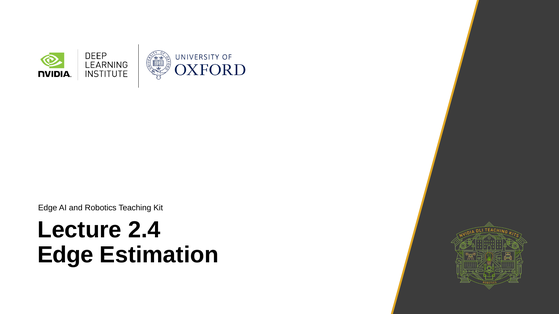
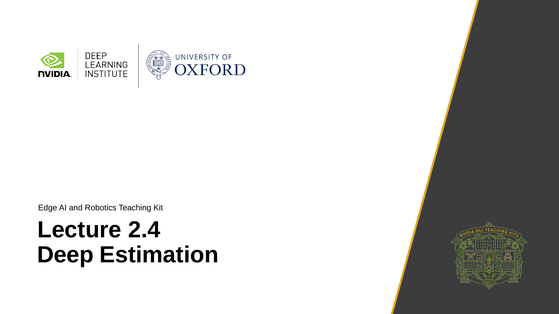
Edge: Edge -> Deep (65, 255)
